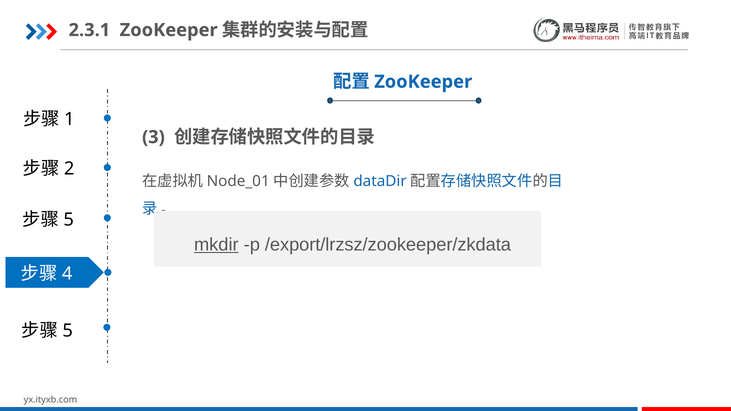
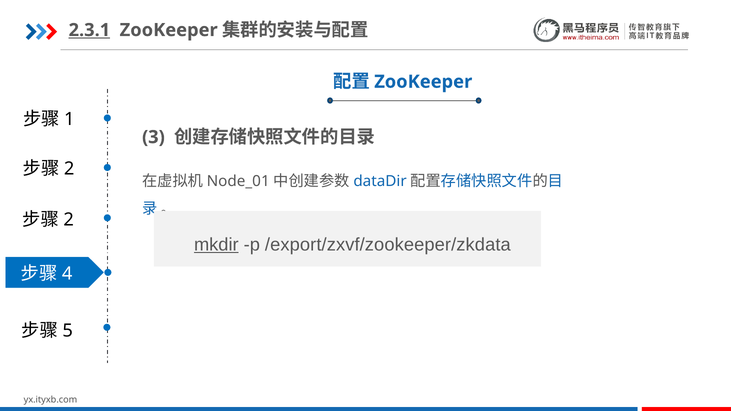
2.3.1 underline: none -> present (89, 30)
5: 5 -> 2 (69, 220)
/export/lrzsz/zookeeper/zkdata: /export/lrzsz/zookeeper/zkdata -> /export/zxvf/zookeeper/zkdata (388, 245)
